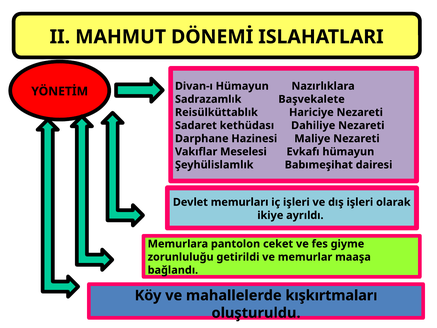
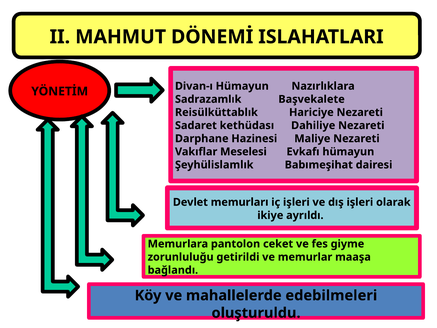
kışkırtmaları: kışkırtmaları -> edebilmeleri (331, 295)
